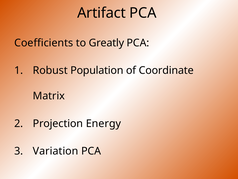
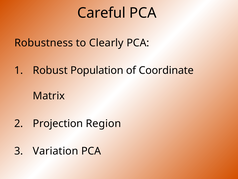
Artifact: Artifact -> Careful (102, 13)
Coefficients: Coefficients -> Robustness (44, 43)
Greatly: Greatly -> Clearly (106, 43)
Energy: Energy -> Region (103, 123)
